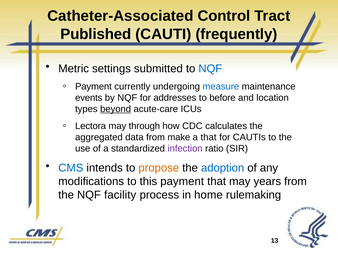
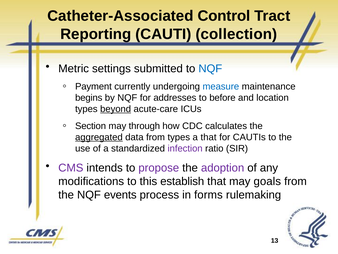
Published: Published -> Reporting (96, 34)
frequently: frequently -> collection (236, 34)
events: events -> begins (89, 98)
Lectora: Lectora -> Section (91, 126)
aggregated underline: none -> present (99, 137)
from make: make -> types (179, 137)
CMS colour: blue -> purple (71, 168)
propose colour: orange -> purple (159, 168)
adoption colour: blue -> purple (223, 168)
this payment: payment -> establish (182, 181)
years: years -> goals (267, 181)
facility: facility -> events (120, 195)
home: home -> forms (208, 195)
